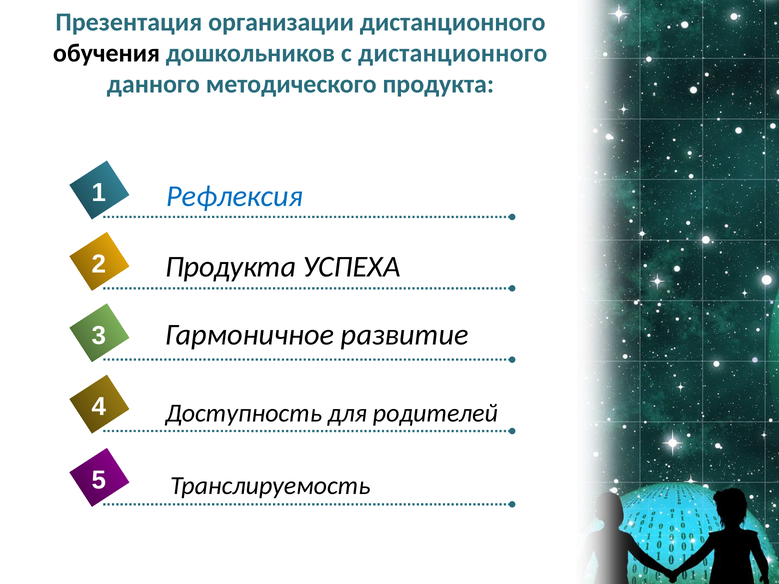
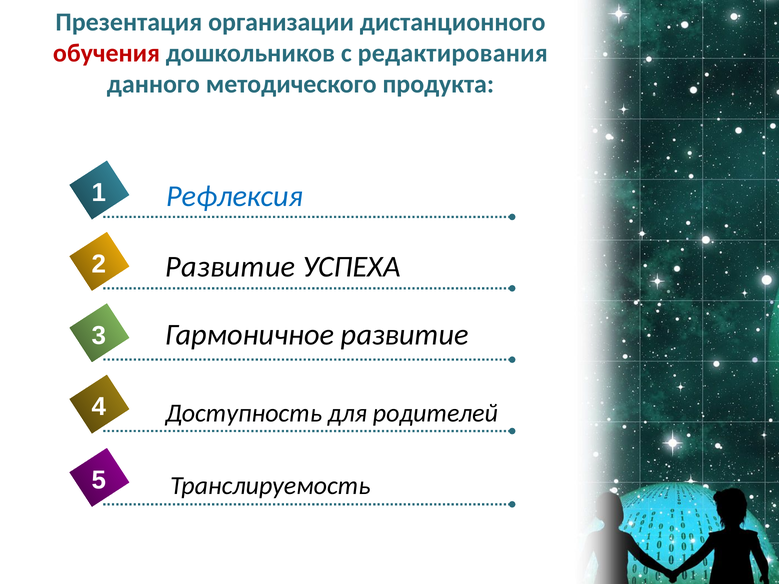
обучения colour: black -> red (106, 53)
с дистанционного: дистанционного -> редактирования (453, 53)
Продукта: Продукта -> Развитие (230, 267)
